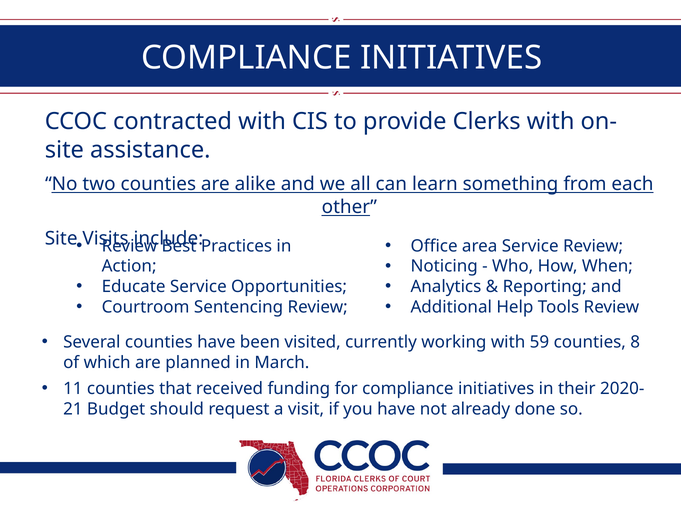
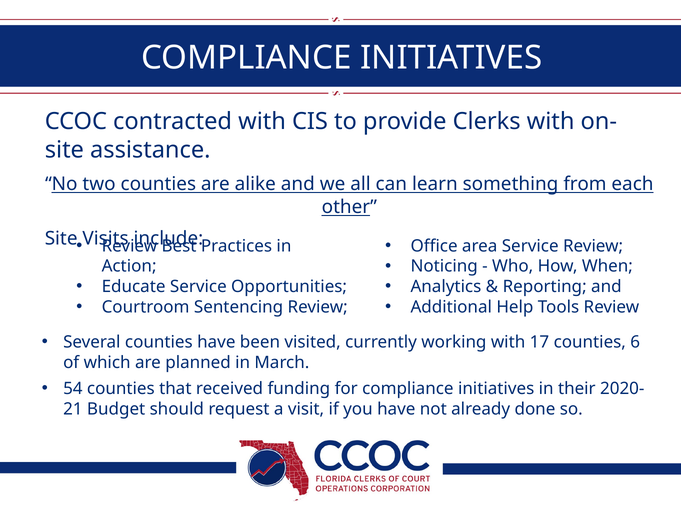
59: 59 -> 17 (539, 342)
8: 8 -> 6 (635, 342)
11: 11 -> 54 (73, 389)
